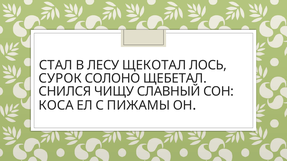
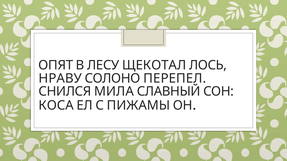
СТАЛ: СТАЛ -> ОПЯТ (56, 65)
СУРОК: СУРОК -> НРАВУ (60, 79)
ЩЕБЕТАЛ: ЩЕБЕТАЛ -> ПЕРЕПЕЛ (175, 79)
ЧИЩУ: ЧИЩУ -> МИЛА (114, 92)
